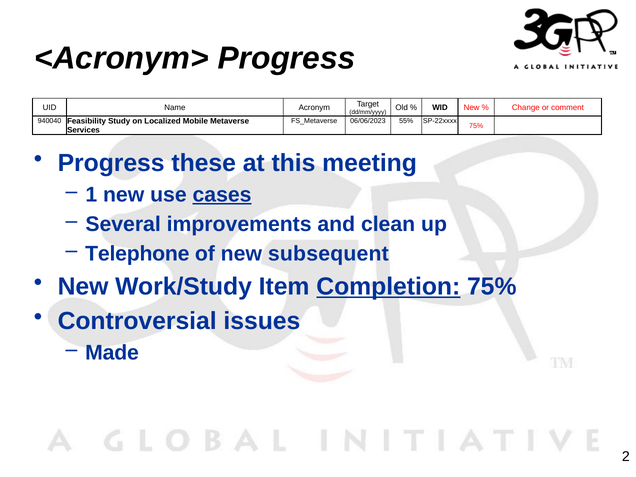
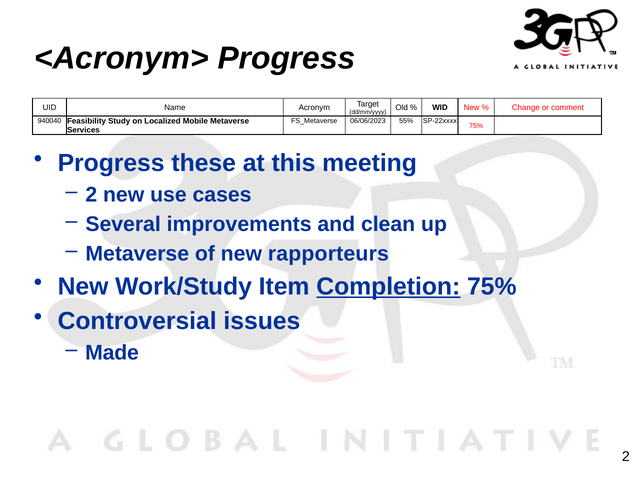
1: 1 -> 2 (91, 195)
cases underline: present -> none (222, 195)
Telephone: Telephone -> Metaverse (137, 254)
subsequent: subsequent -> rapporteurs (328, 254)
